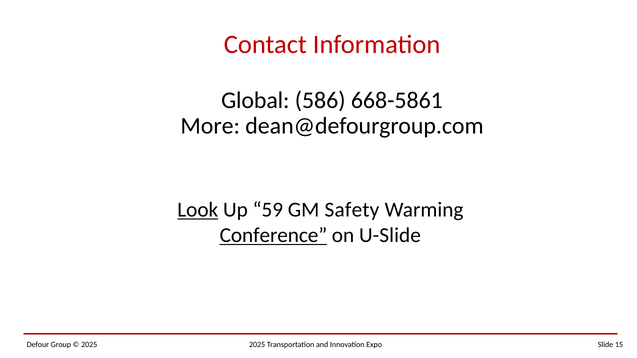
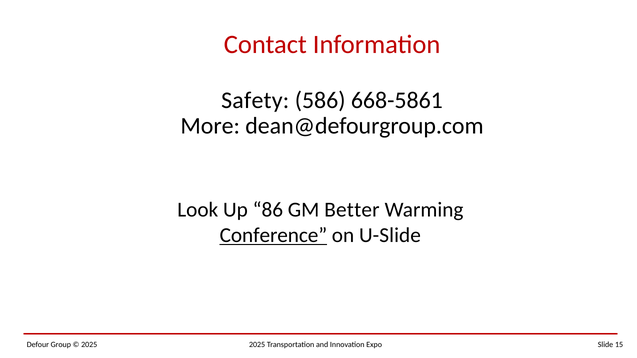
Global: Global -> Safety (255, 100)
Look underline: present -> none (198, 210)
59: 59 -> 86 (268, 210)
Safety: Safety -> Better (352, 210)
